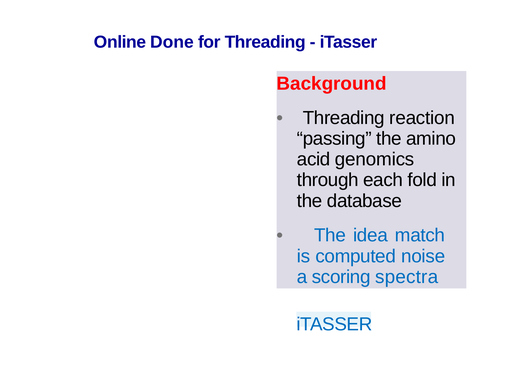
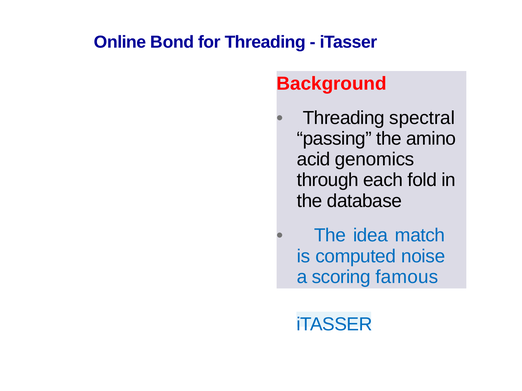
Done: Done -> Bond (172, 42)
reaction: reaction -> spectral (422, 118)
spectra: spectra -> famous (407, 277)
